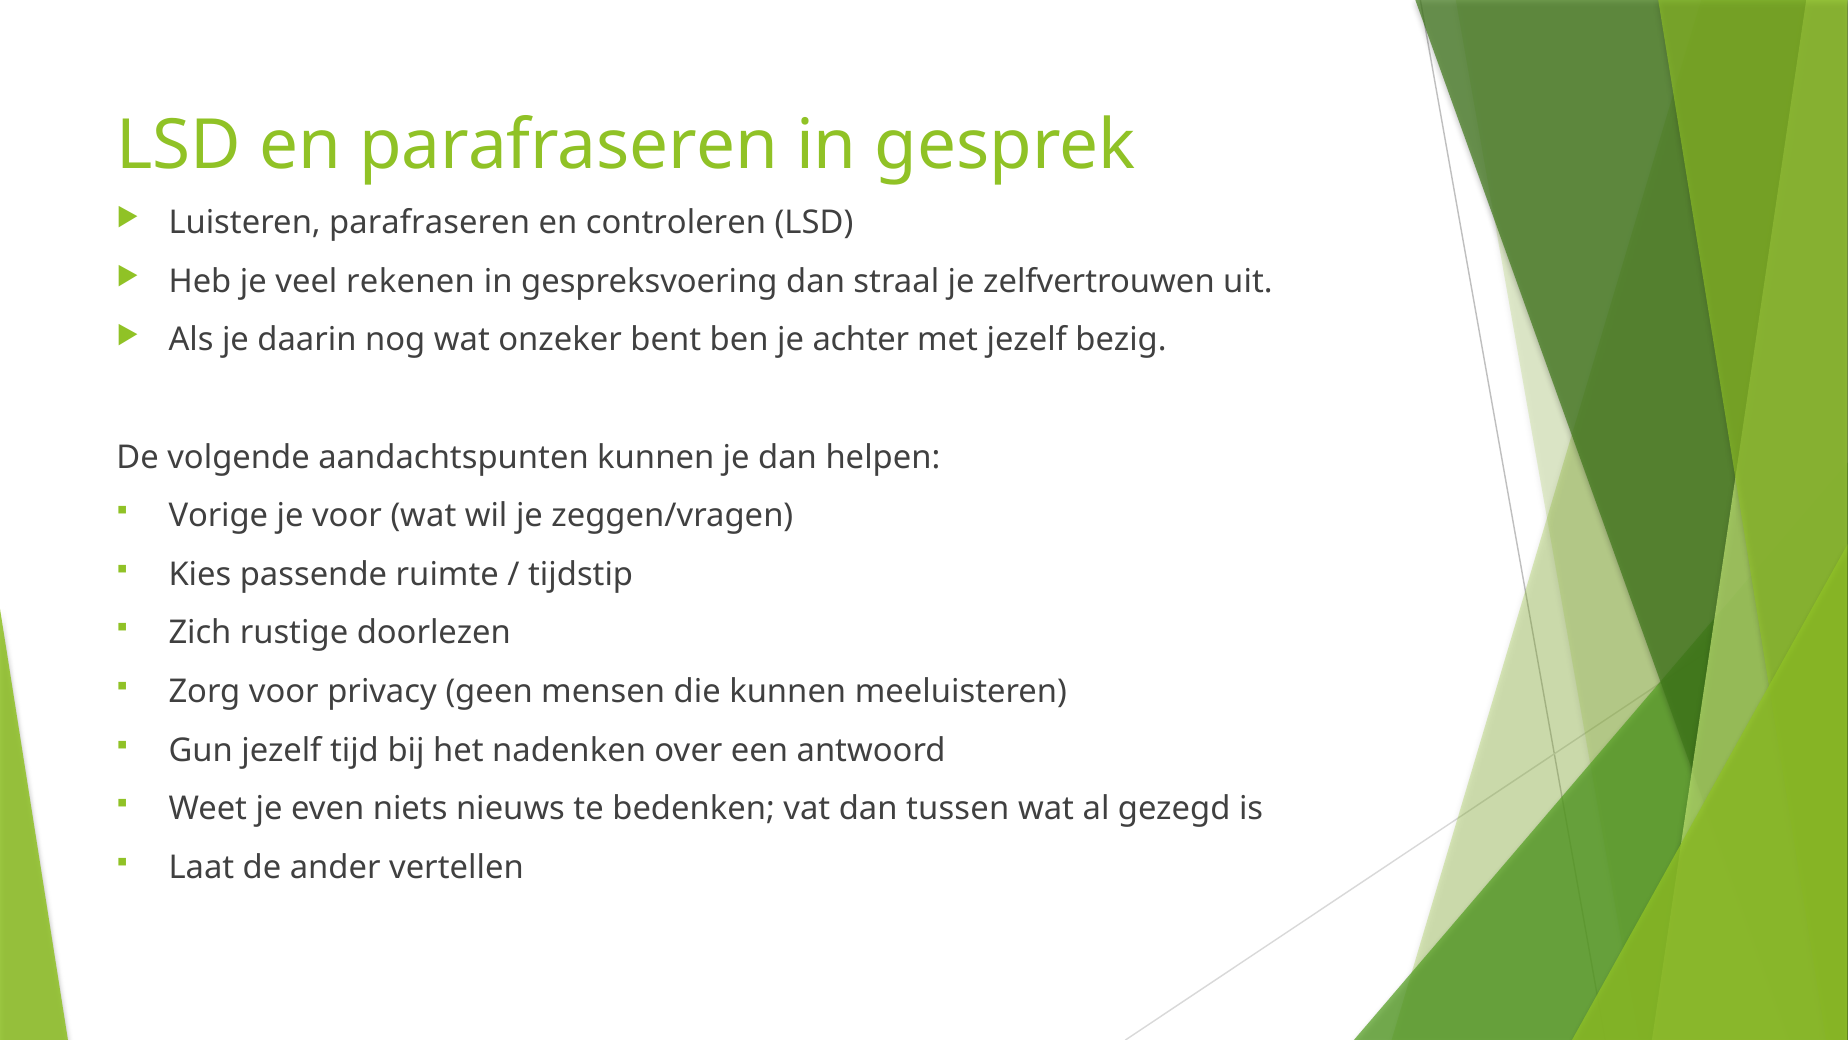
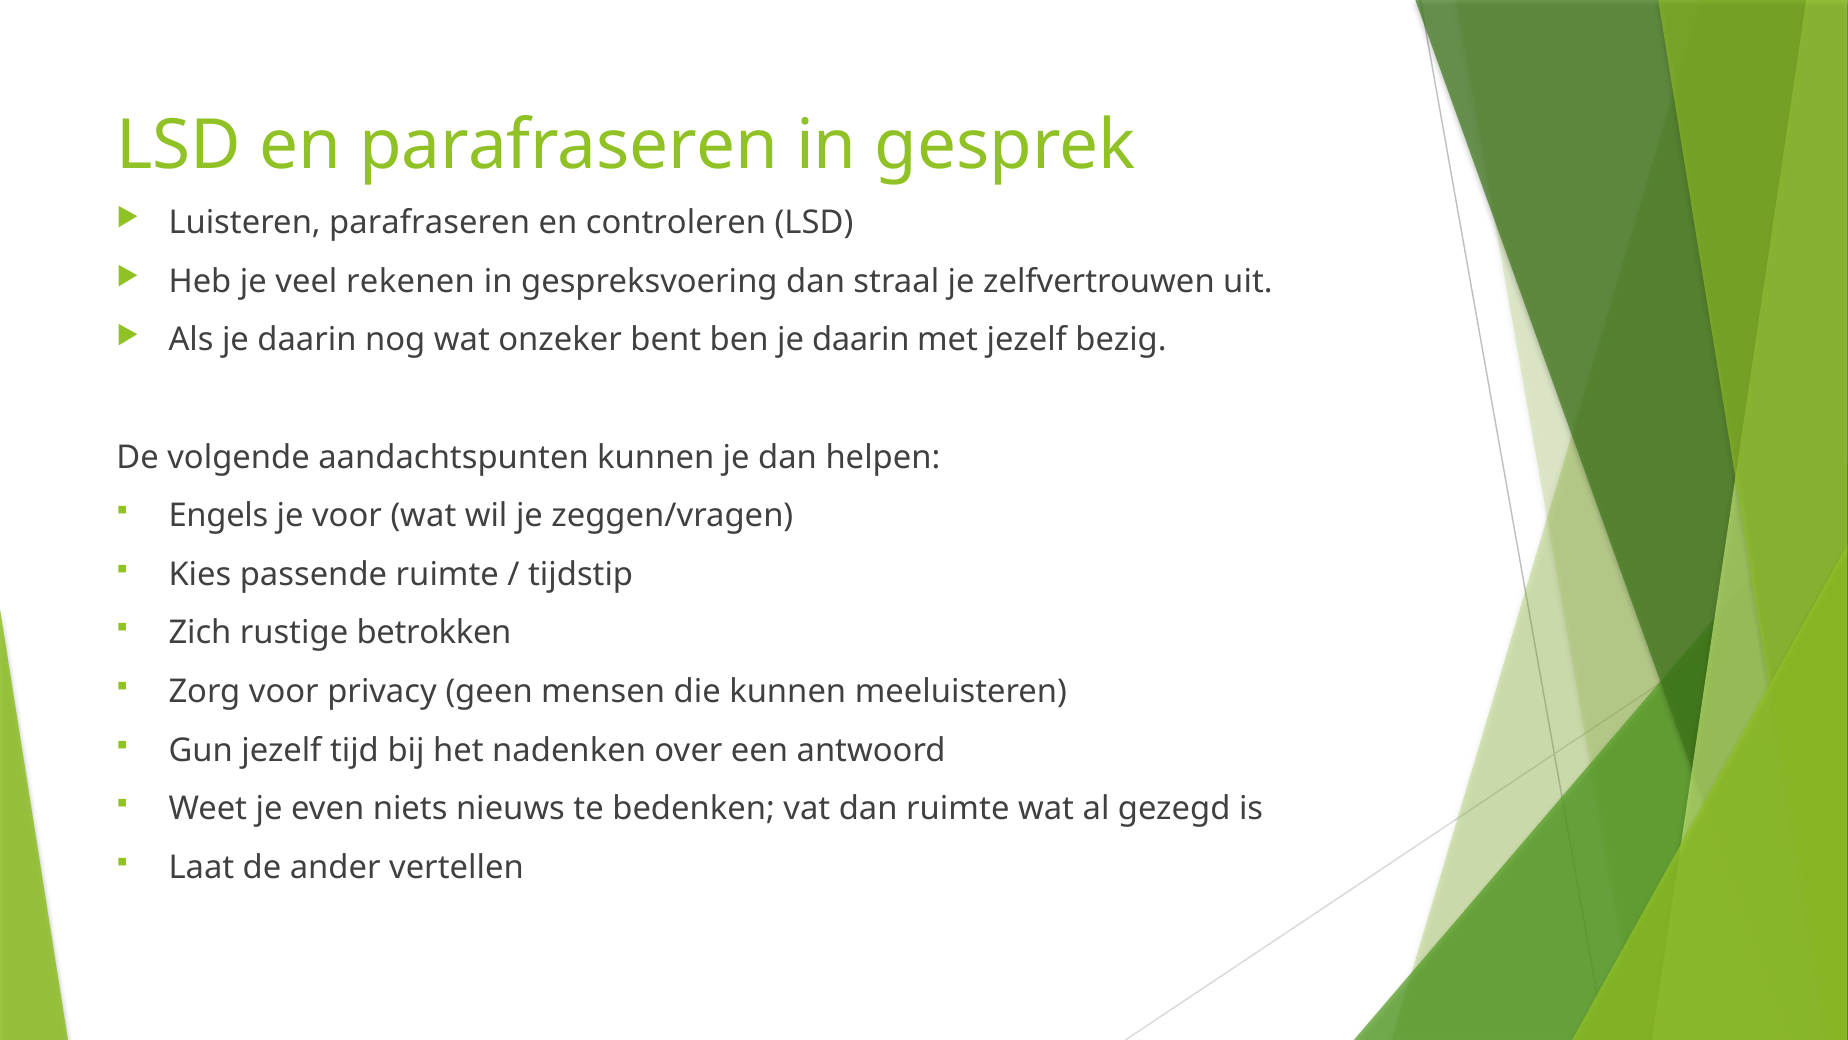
ben je achter: achter -> daarin (861, 340)
Vorige: Vorige -> Engels (218, 516)
doorlezen: doorlezen -> betrokken (434, 633)
dan tussen: tussen -> ruimte (958, 808)
